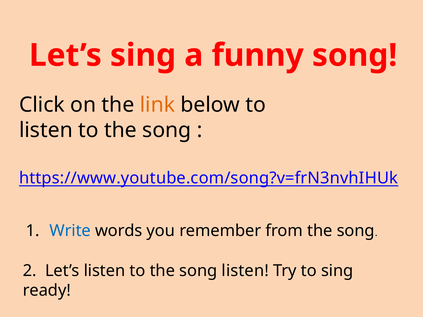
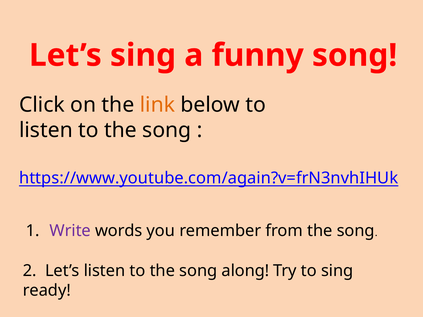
https://www.youtube.com/song?v=frN3nvhIHUk: https://www.youtube.com/song?v=frN3nvhIHUk -> https://www.youtube.com/again?v=frN3nvhIHUk (209, 178)
Write colour: blue -> purple (70, 231)
song listen: listen -> along (245, 271)
